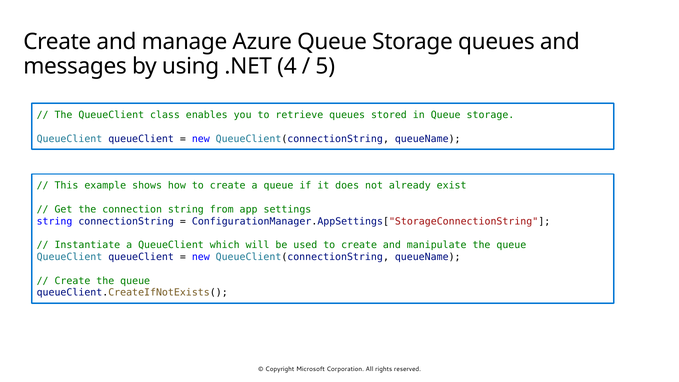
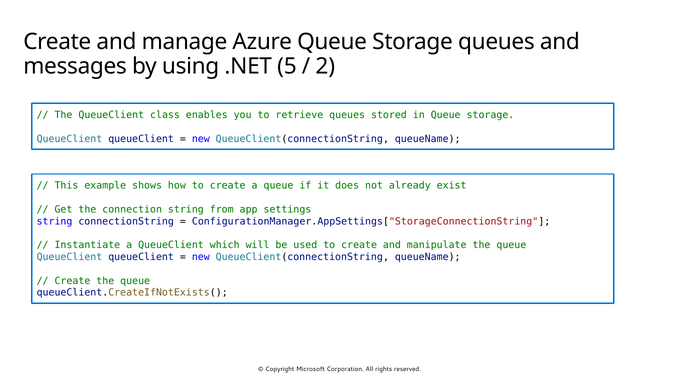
4: 4 -> 5 (287, 66)
5: 5 -> 2 (325, 66)
